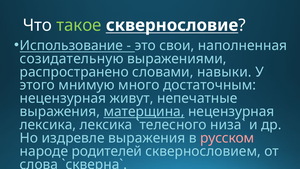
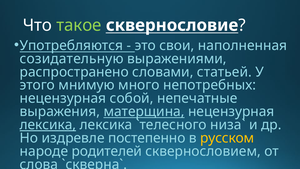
Использование: Использование -> Употребляются (71, 45)
навыки: навыки -> статьей (224, 72)
достаточным: достаточным -> непотребных (210, 85)
живут: живут -> собой (132, 98)
лексика underline: none -> present (48, 125)
издревле выражения: выражения -> постепенно (147, 138)
русском colour: pink -> yellow (227, 138)
